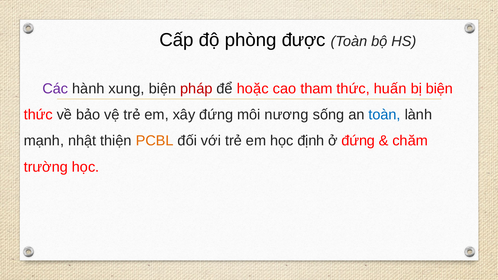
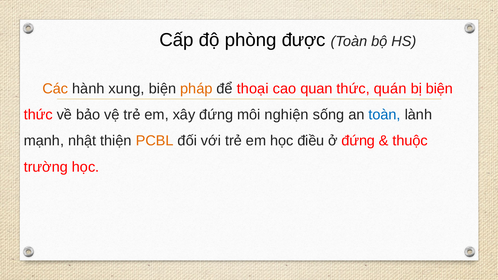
Các colour: purple -> orange (55, 89)
pháp colour: red -> orange (196, 89)
hoặc: hoặc -> thoại (253, 89)
tham: tham -> quan (316, 89)
huấn: huấn -> quán (390, 89)
nương: nương -> nghiện (287, 115)
định: định -> điều (311, 141)
chăm: chăm -> thuộc (410, 141)
